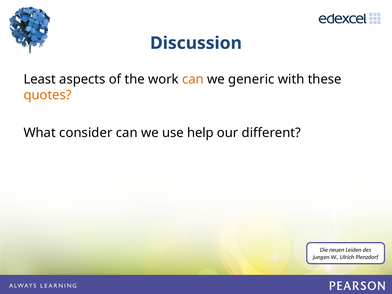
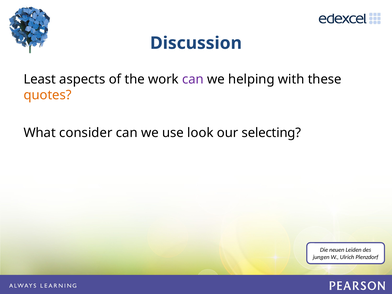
can colour: orange -> purple (193, 79)
generic: generic -> helping (251, 79)
help: help -> look (200, 133)
different: different -> selecting (271, 133)
